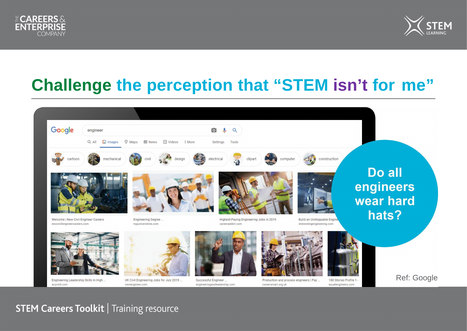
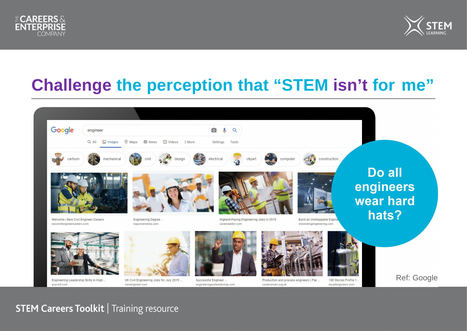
Challenge colour: green -> purple (71, 85)
